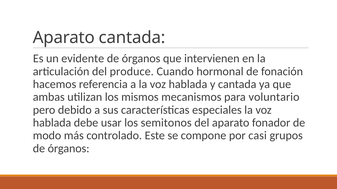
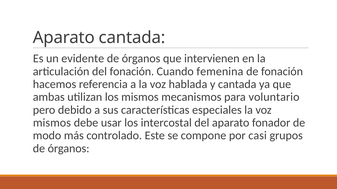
del produce: produce -> fonación (132, 72)
hormonal: hormonal -> femenina (220, 72)
hablada: hablada -> mismos (52, 123)
semitonos: semitonos -> intercostal (166, 123)
